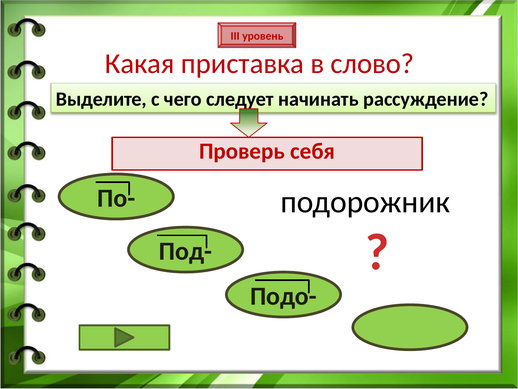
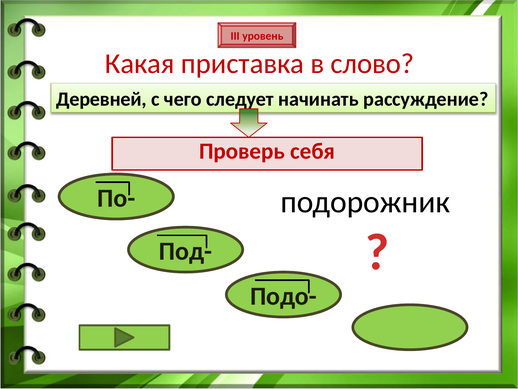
Выделите: Выделите -> Деревней (101, 99)
